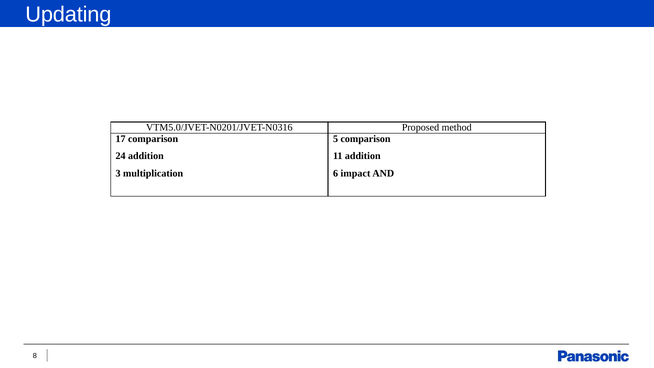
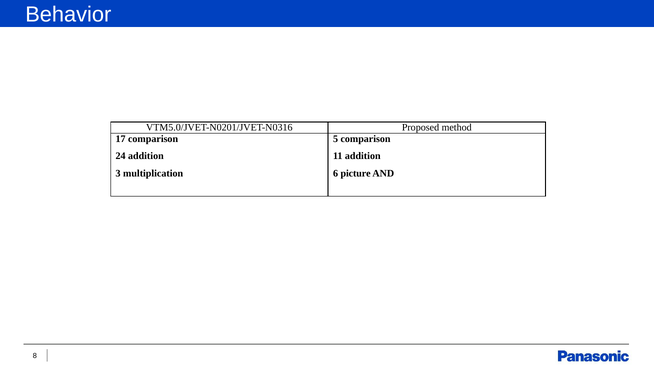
Updating: Updating -> Behavior (68, 14)
impact: impact -> picture (356, 173)
